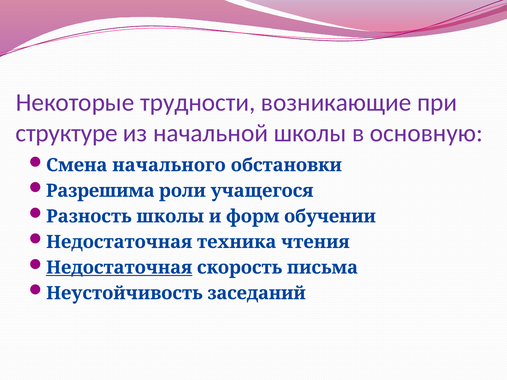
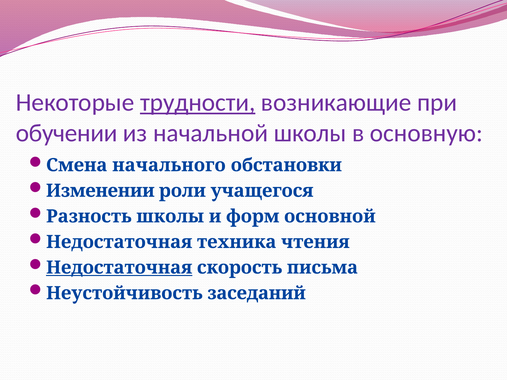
трудности underline: none -> present (198, 103)
структуре: структуре -> обучении (67, 133)
Разрешима: Разрешима -> Изменении (100, 191)
обучении: обучении -> основной (330, 217)
